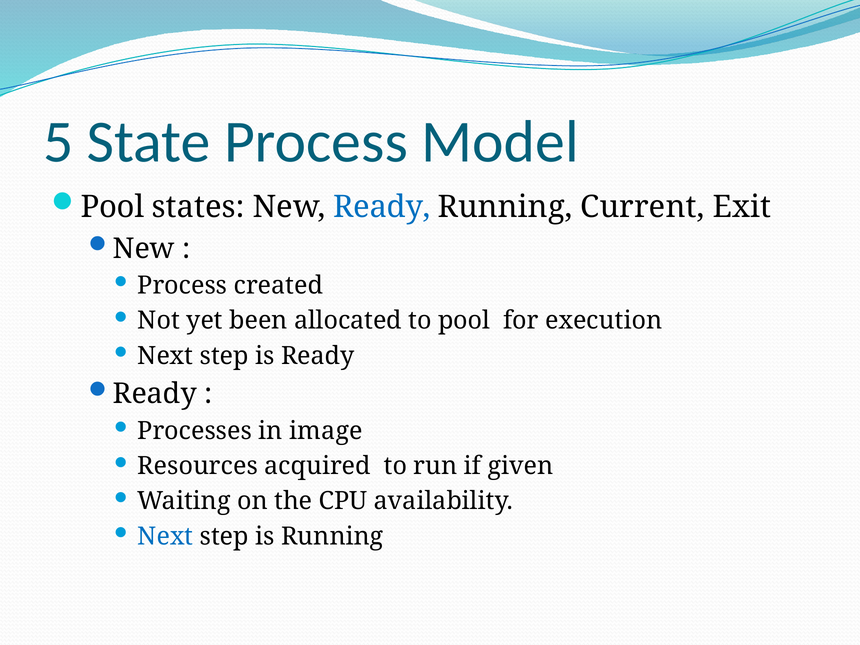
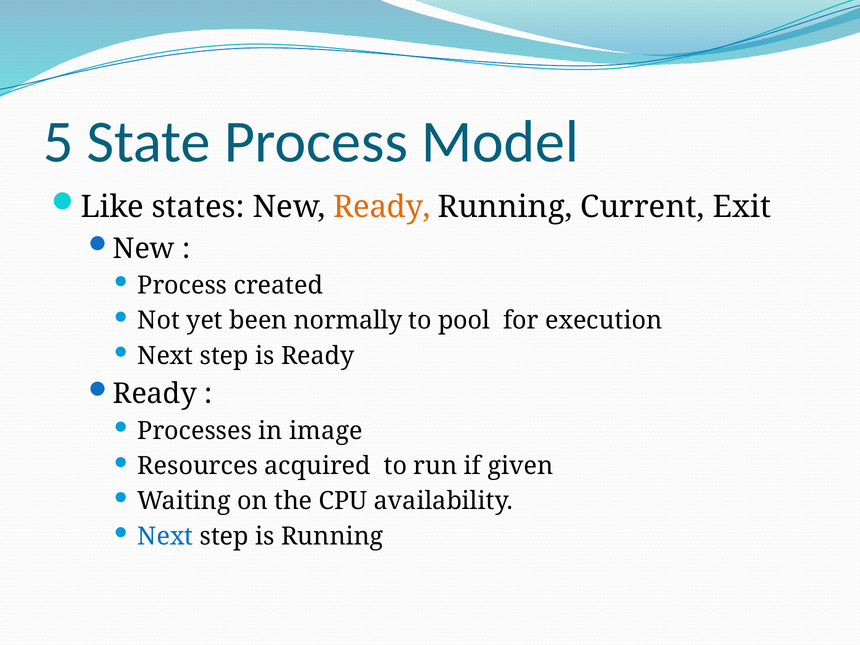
Pool: Pool -> Like (113, 207)
Ready colour: blue -> orange (382, 207)
allocated: allocated -> normally (348, 321)
